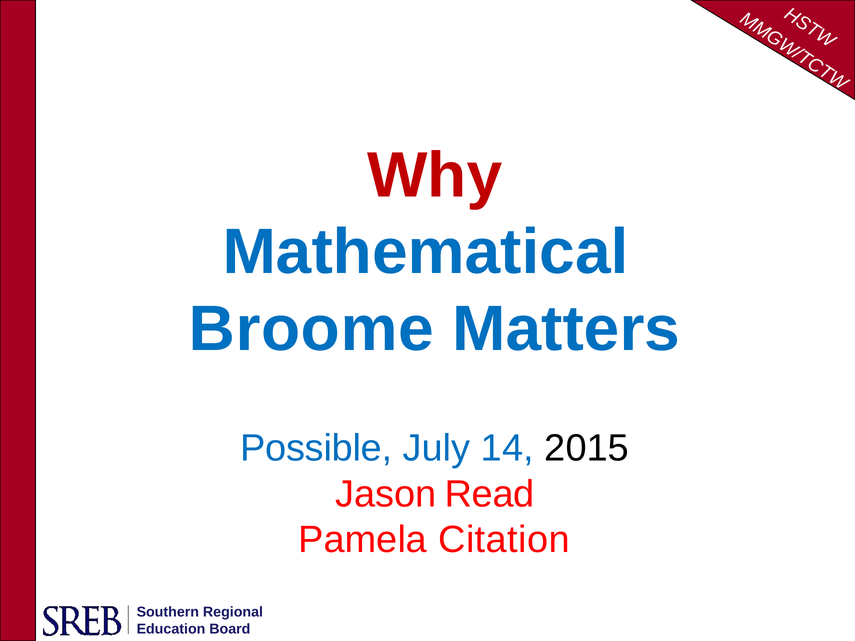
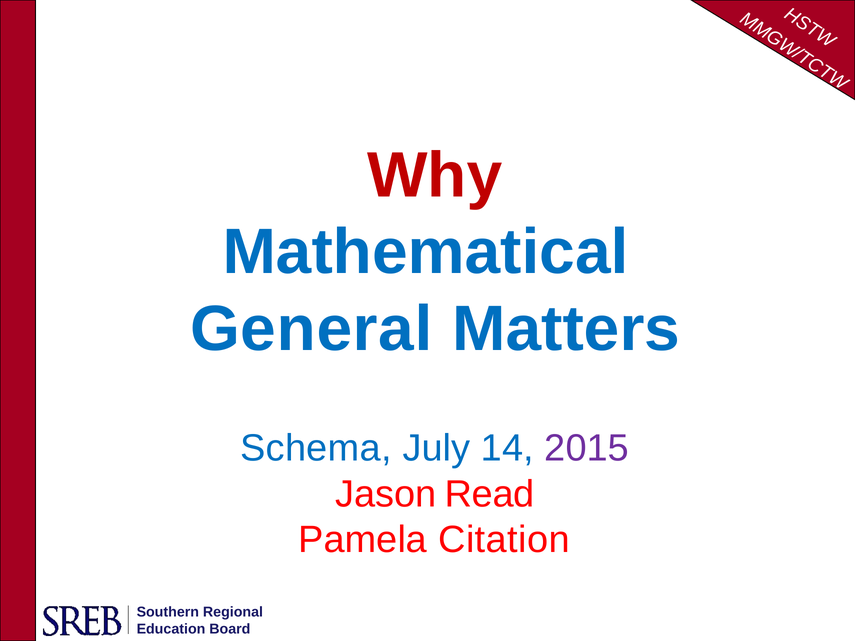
Broome: Broome -> General (311, 329)
Possible: Possible -> Schema (316, 449)
2015 colour: black -> purple (587, 449)
